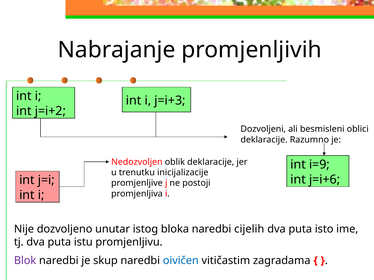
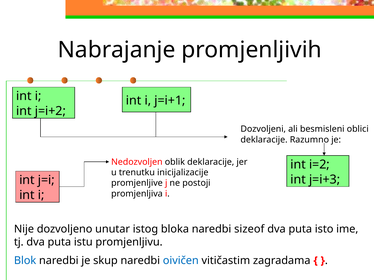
j=i+3: j=i+3 -> j=i+1 (170, 101)
i=9: i=9 -> i=2 (319, 165)
j=i+6: j=i+6 -> j=i+3 (325, 180)
cijelih: cijelih -> sizeof (249, 229)
Blok colour: purple -> blue (25, 261)
